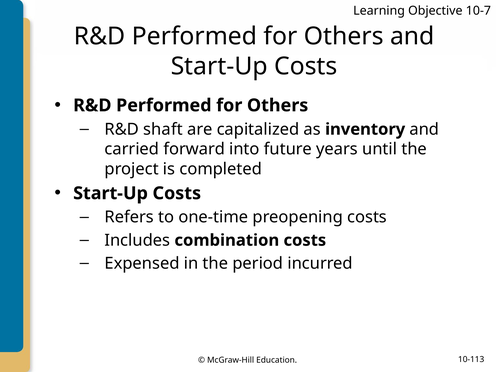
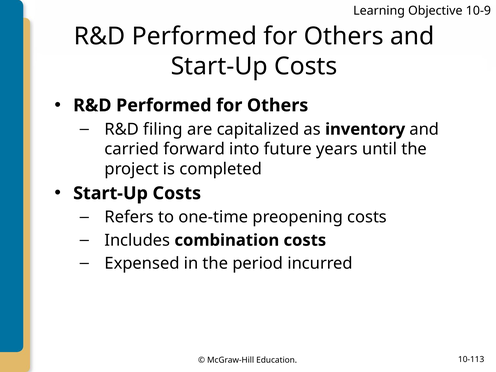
10-7: 10-7 -> 10-9 (478, 11)
shaft: shaft -> filing (163, 129)
